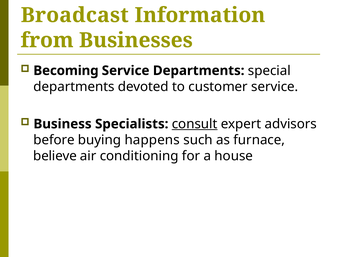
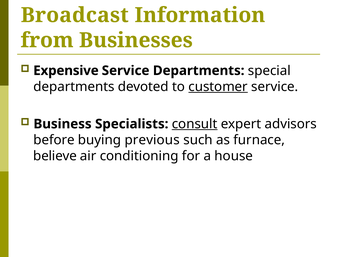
Becoming: Becoming -> Expensive (66, 71)
customer underline: none -> present (218, 87)
happens: happens -> previous (152, 140)
